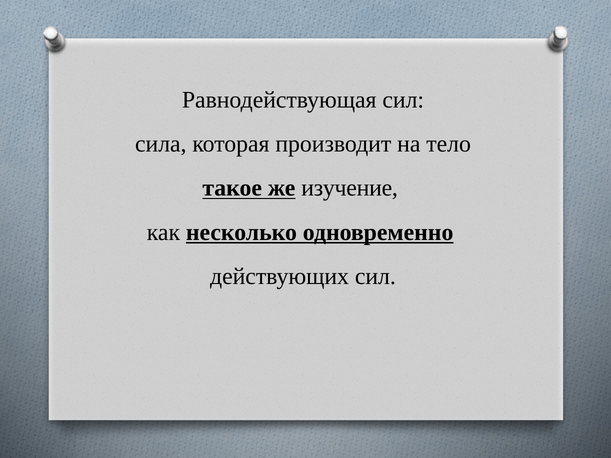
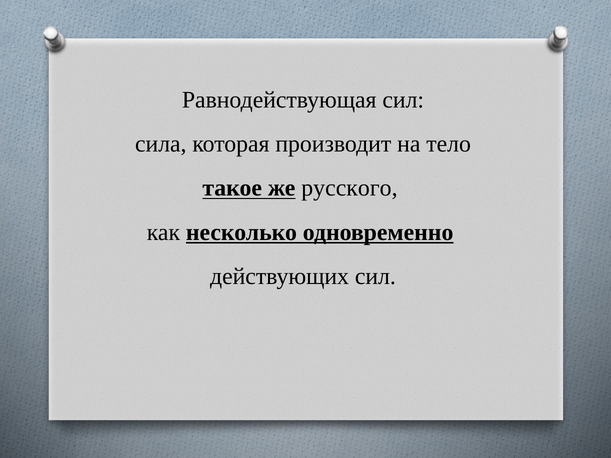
изучение: изучение -> русского (349, 188)
